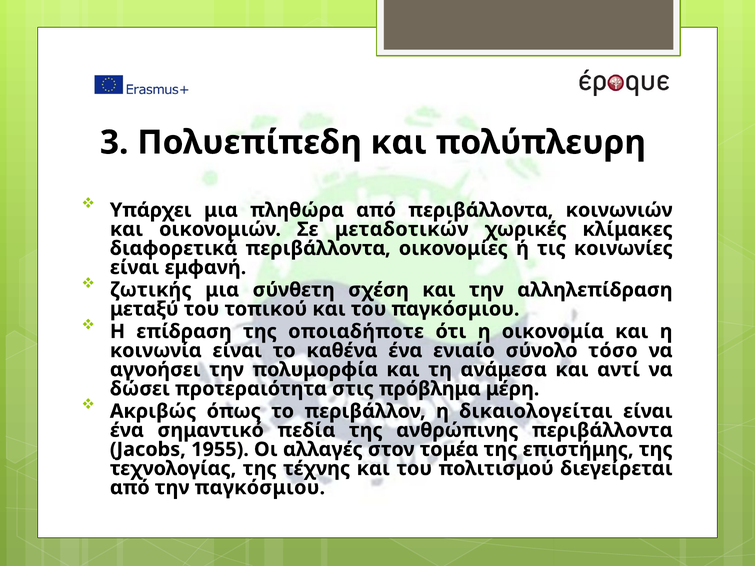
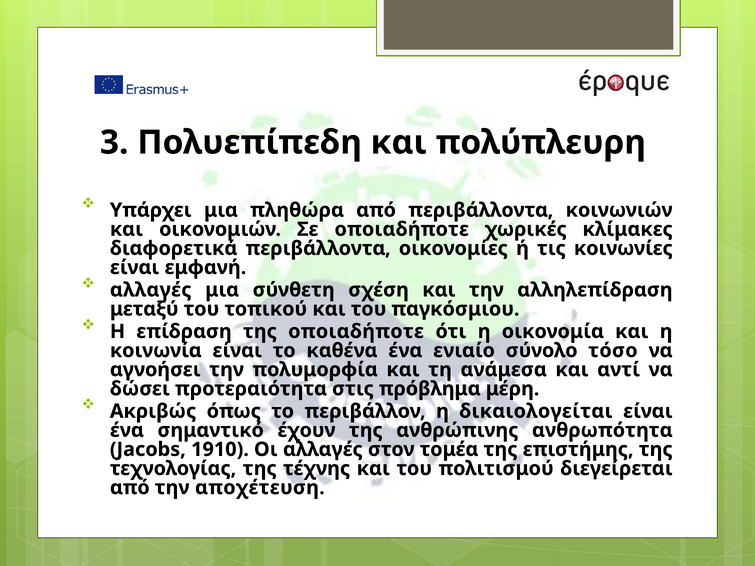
Σε μεταδοτικών: μεταδοτικών -> οποιαδήποτε (402, 229)
ζωτικής: ζωτικής -> αλλαγές (151, 290)
πεδία: πεδία -> έχουν (306, 430)
ανθρώπινης περιβάλλοντα: περιβάλλοντα -> ανθρωπότητα (602, 430)
1955: 1955 -> 1910 (220, 450)
την παγκόσμιου: παγκόσμιου -> αποχέτευση (260, 488)
